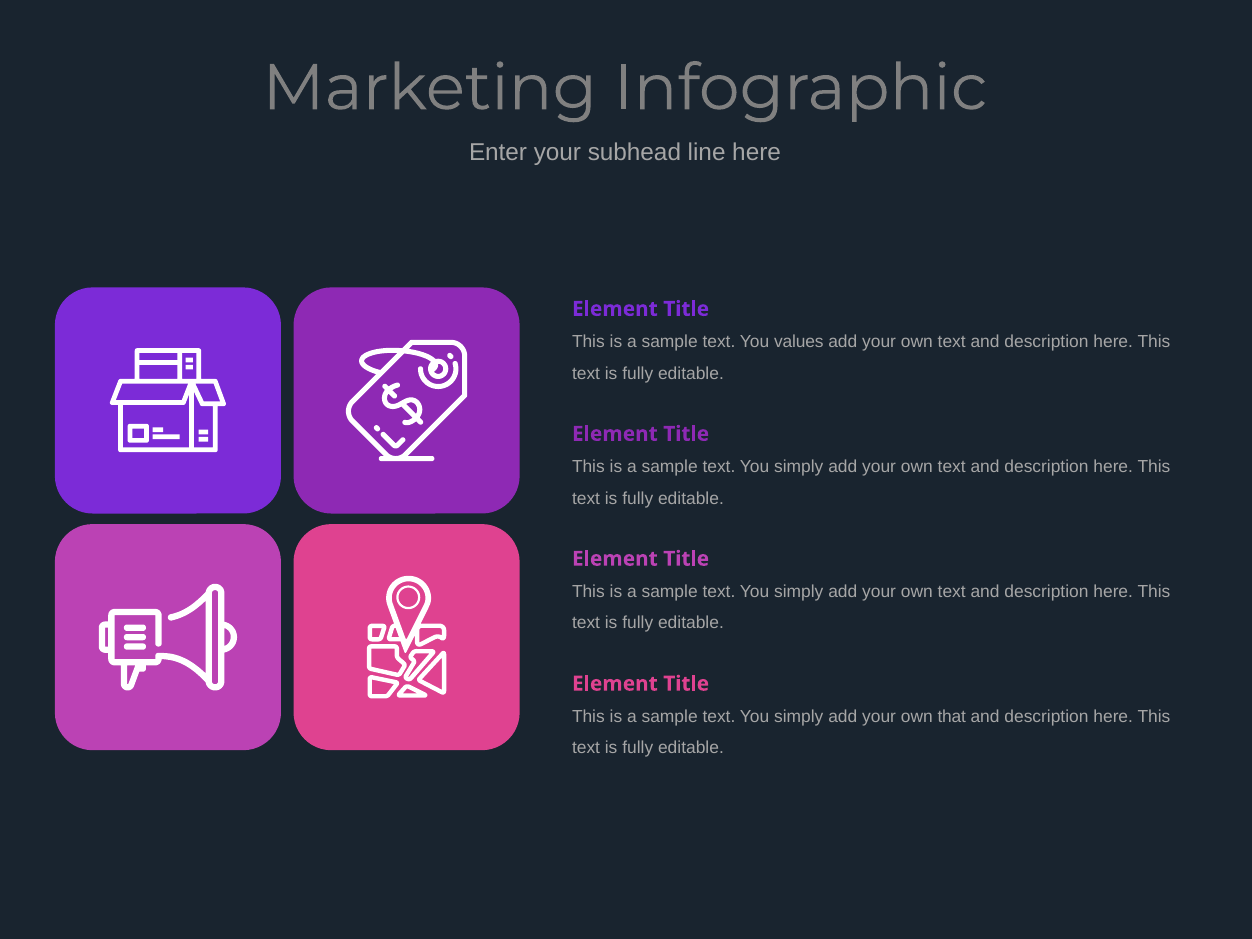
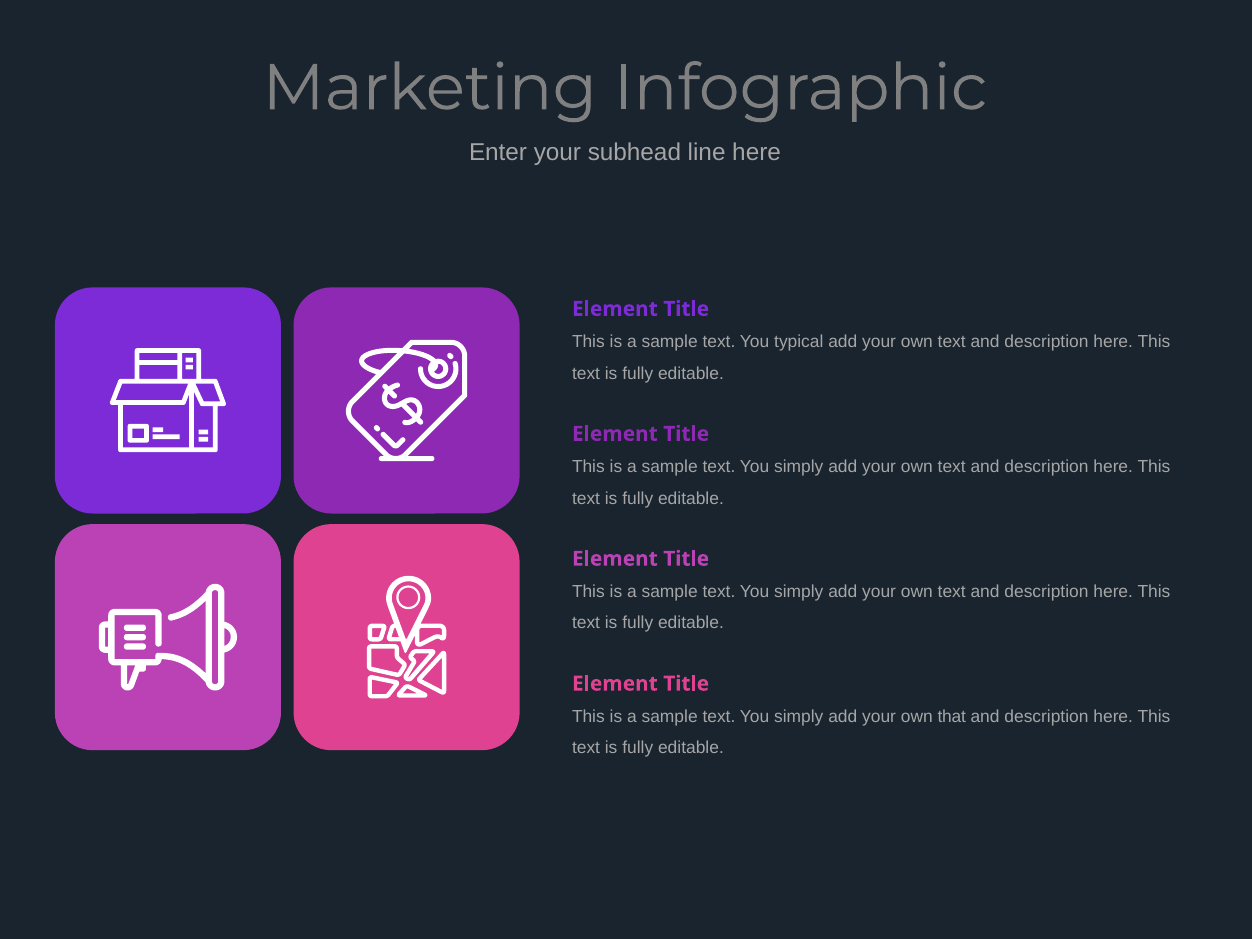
values: values -> typical (799, 342)
